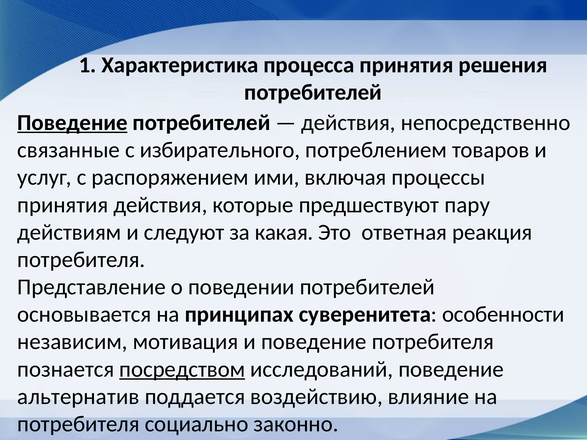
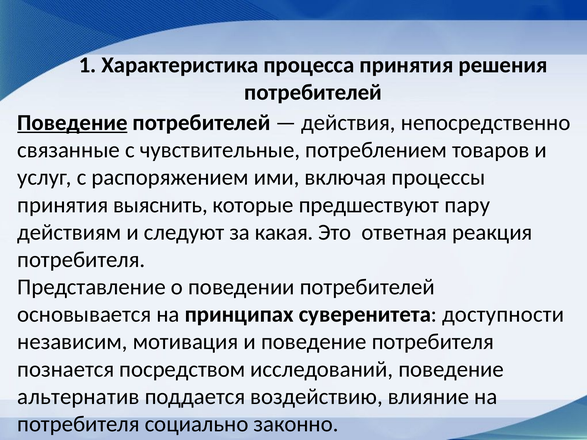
избирательного: избирательного -> чувствительные (220, 150)
принятия действия: действия -> выяснить (160, 205)
особенности: особенности -> доступности (503, 315)
посредством underline: present -> none (182, 369)
